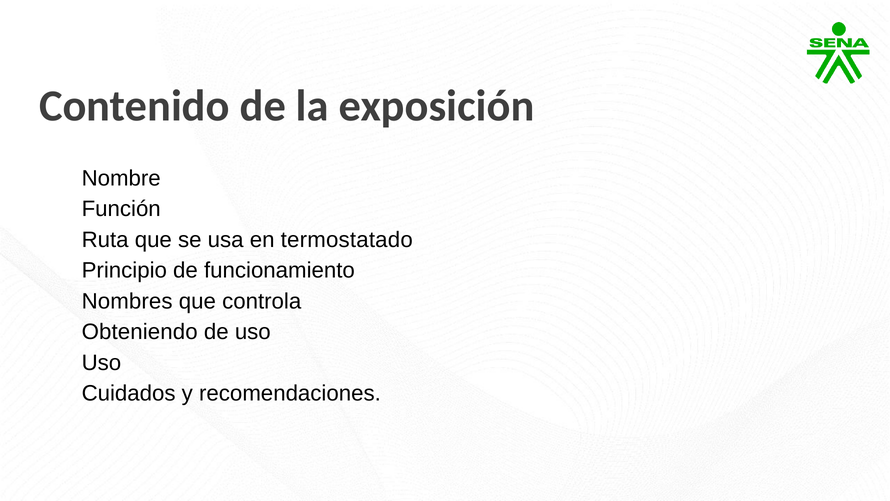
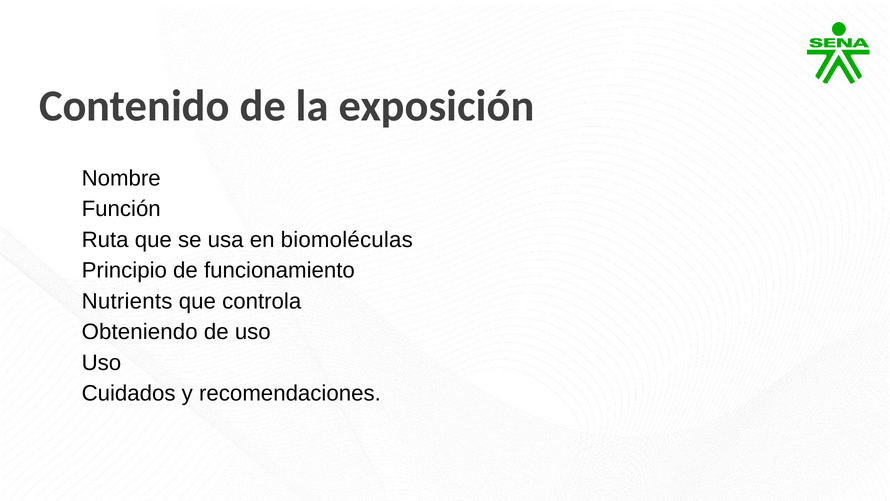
termostatado: termostatado -> biomoléculas (347, 240)
Nombres: Nombres -> Nutrients (127, 301)
